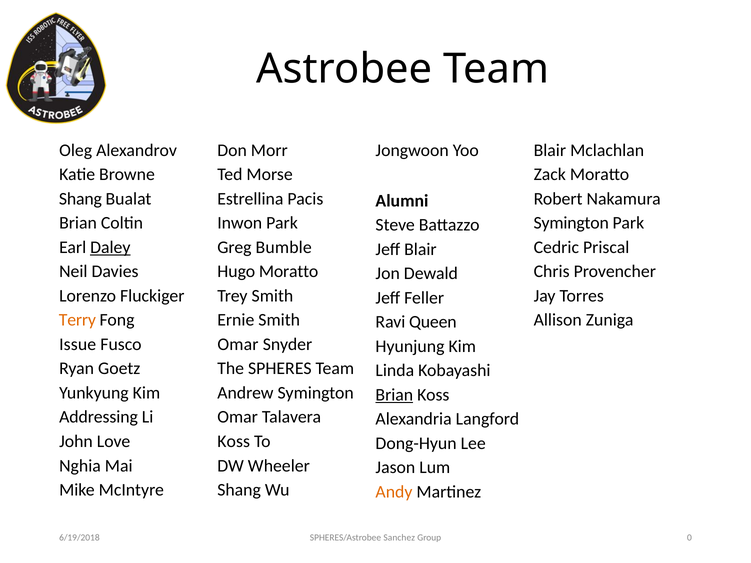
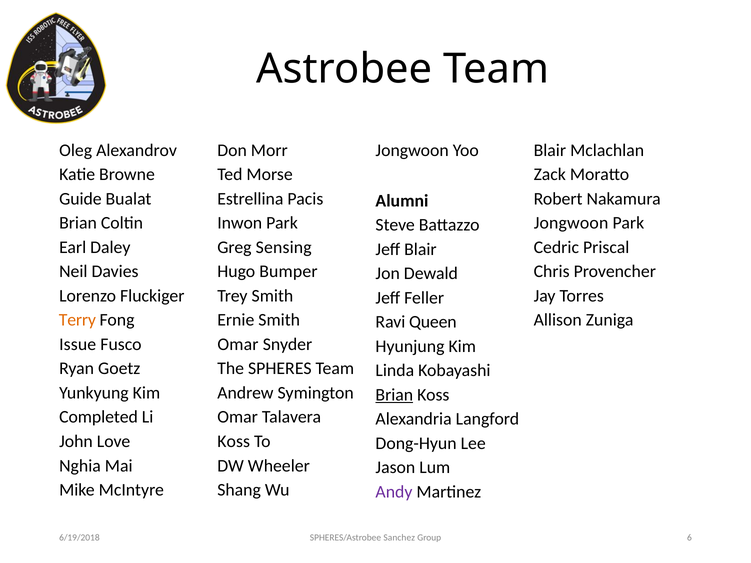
Shang: Shang -> Guide (80, 199)
Symington: Symington -> Jongwoon (571, 223)
Daley underline: present -> none (110, 247)
Bumble: Bumble -> Sensing (284, 247)
Hugo Moratto: Moratto -> Bumper (288, 272)
Addressing: Addressing -> Completed (98, 417)
Andy colour: orange -> purple (394, 492)
0: 0 -> 6 (689, 538)
